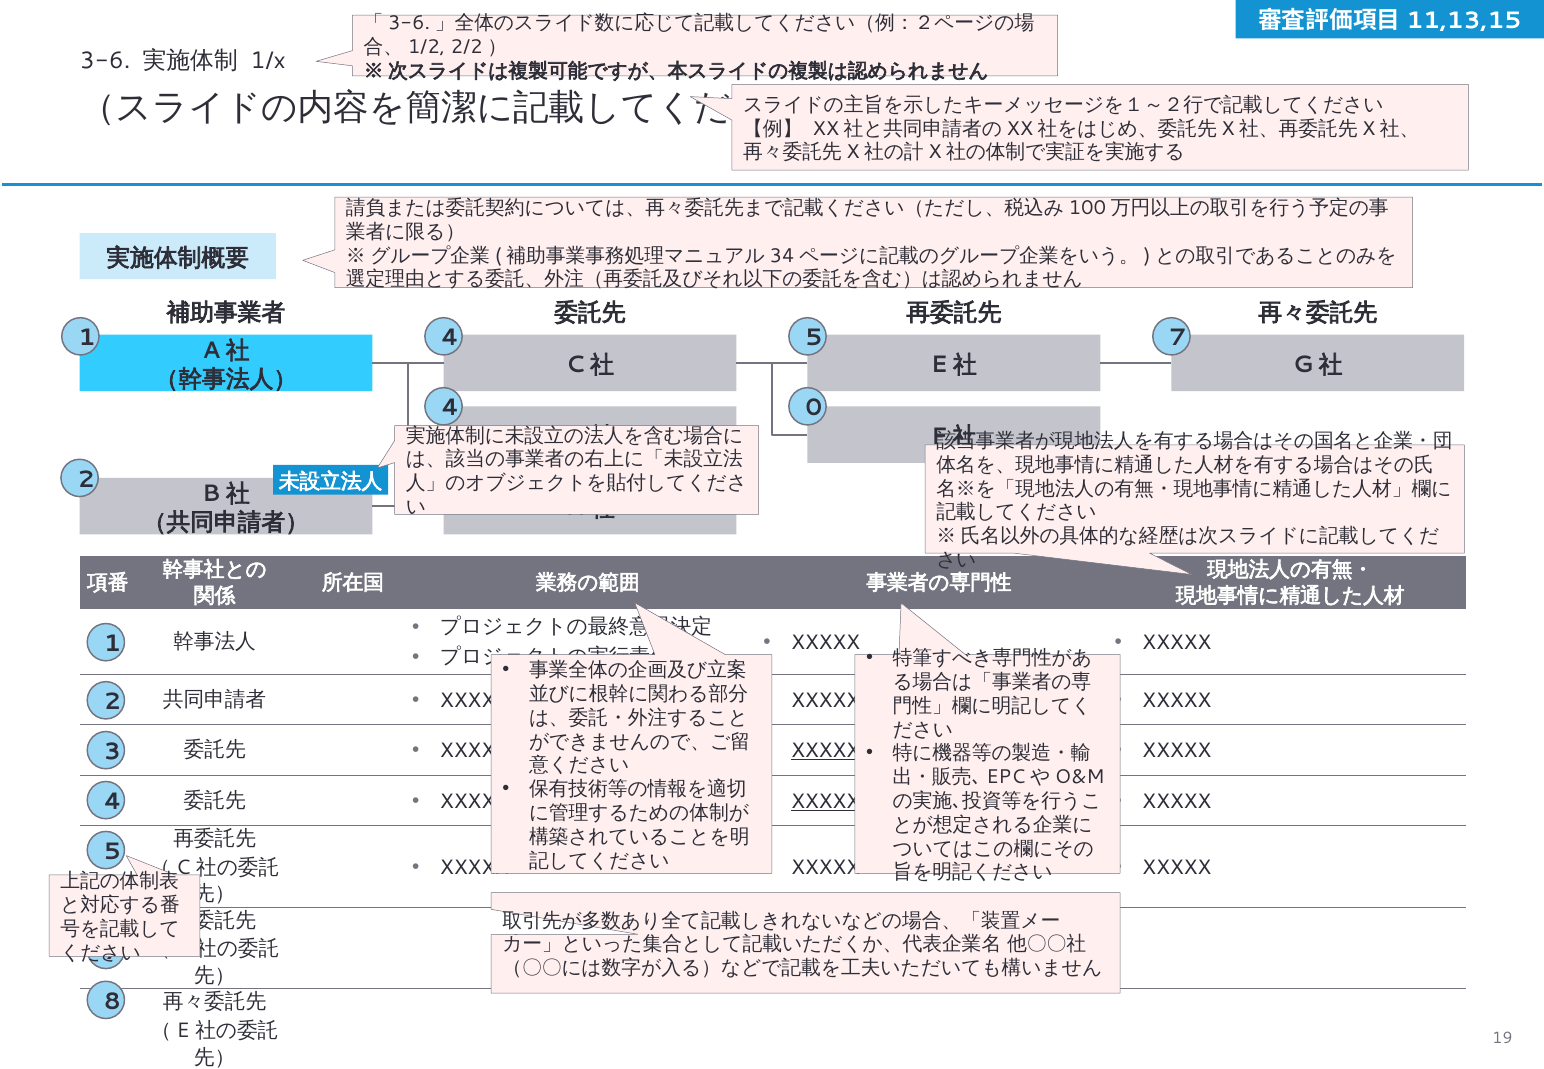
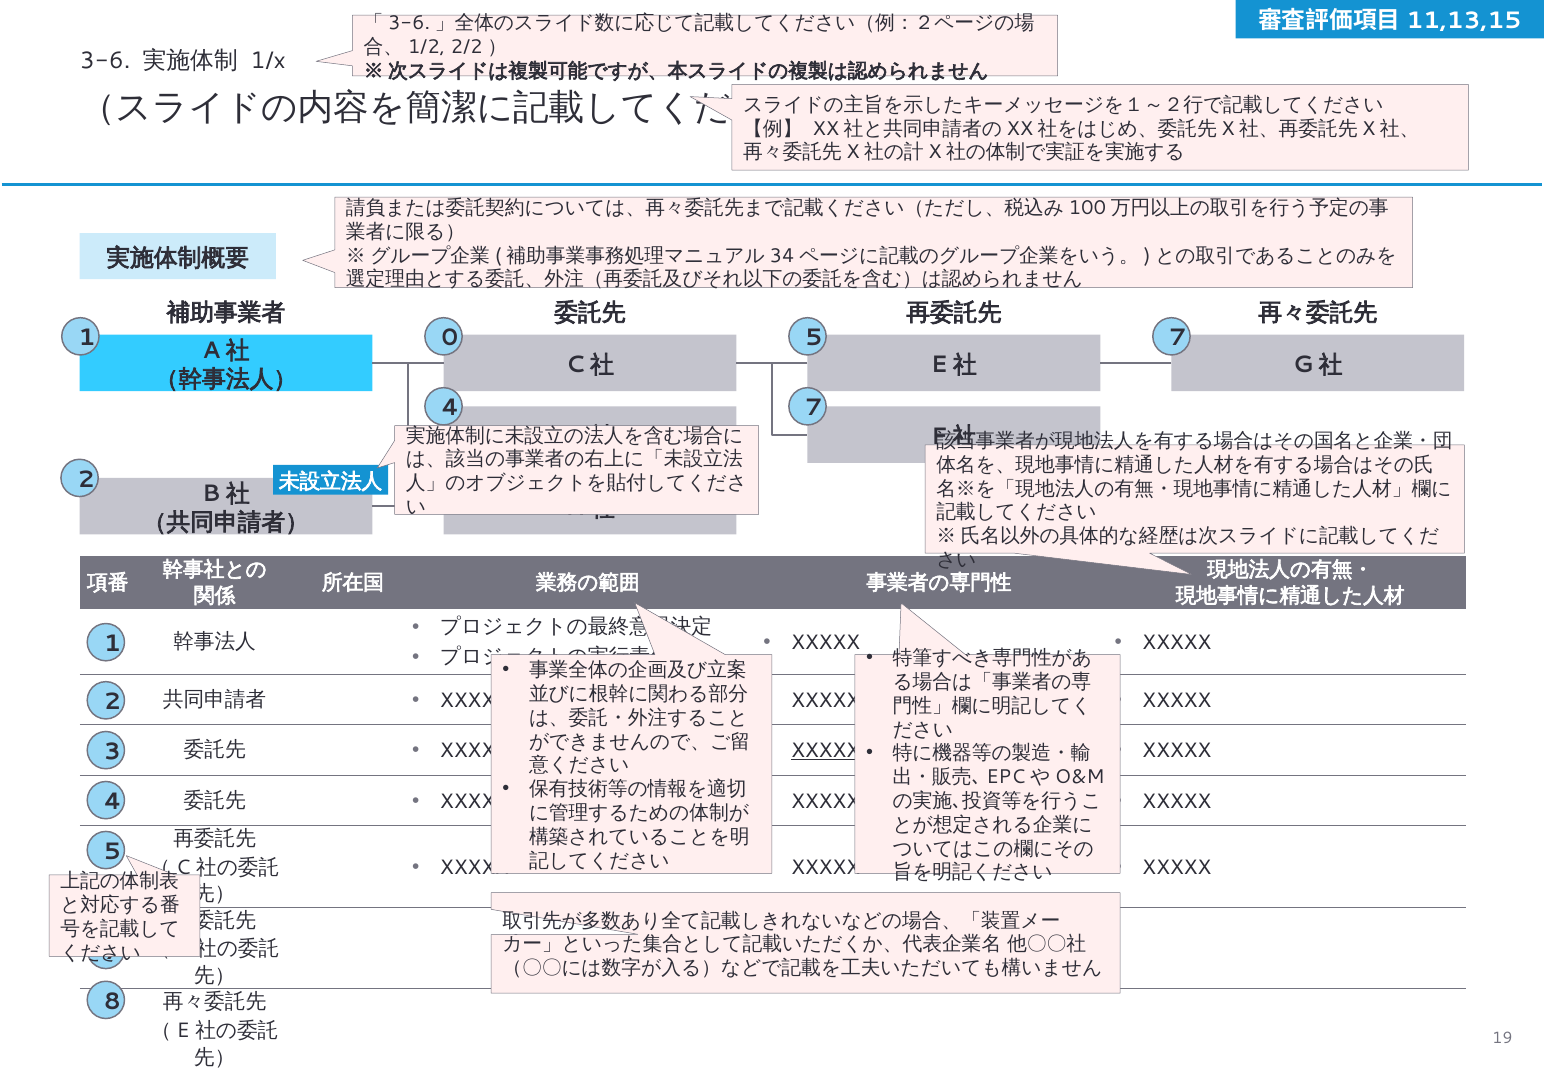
1 4: 4 -> 0 (450, 338)
4 0: 0 -> 7 (814, 408)
XXXXX underline: present -> none (826, 801)
